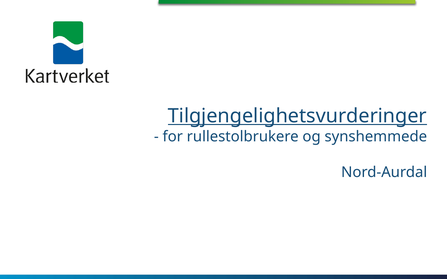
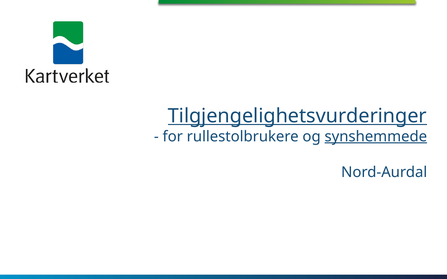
synshemmede underline: none -> present (376, 137)
